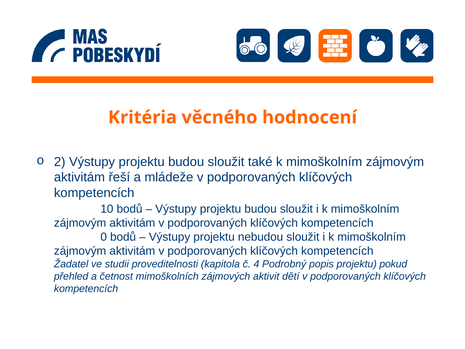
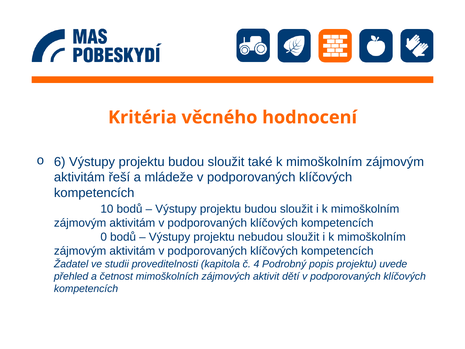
2: 2 -> 6 (60, 162)
pokud: pokud -> uvede (393, 264)
